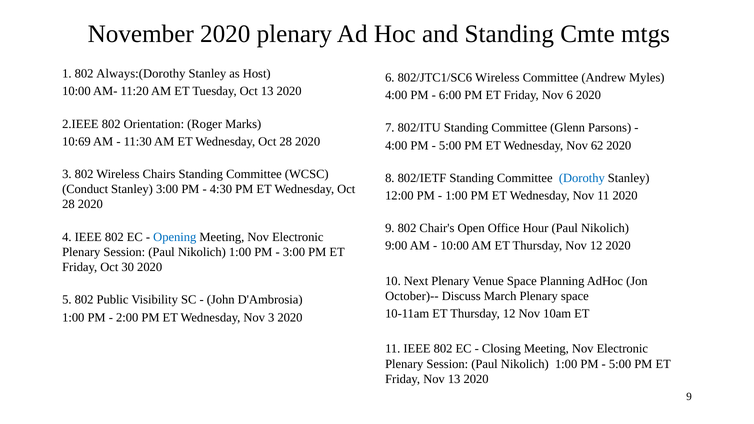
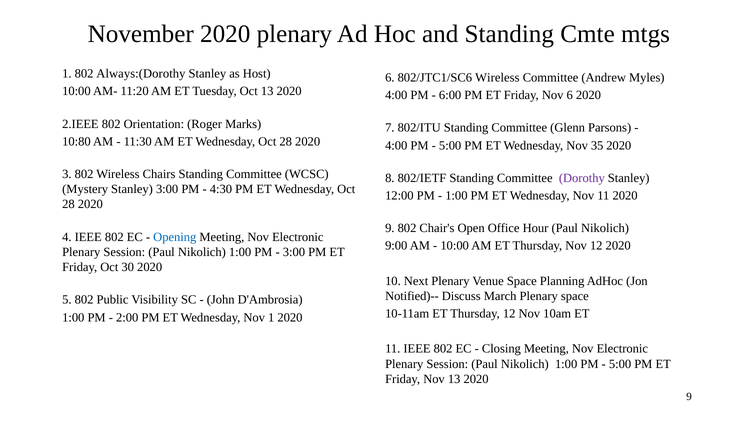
10:69: 10:69 -> 10:80 (76, 142)
62: 62 -> 35 (597, 145)
Dorothy colour: blue -> purple (582, 178)
Conduct: Conduct -> Mystery (85, 189)
October)--: October)-- -> Notified)-- (412, 296)
Nov 3: 3 -> 1 (271, 317)
